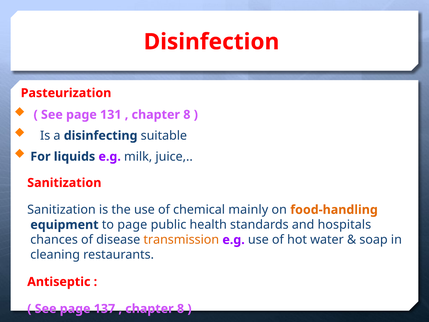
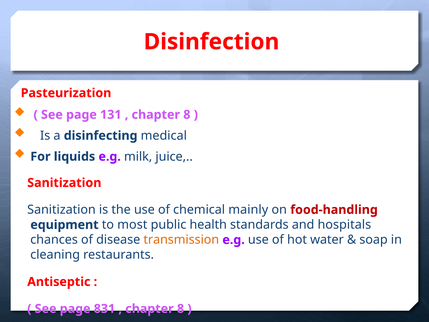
suitable: suitable -> medical (164, 136)
food-handling colour: orange -> red (334, 210)
to page: page -> most (132, 225)
137: 137 -> 831 (104, 309)
